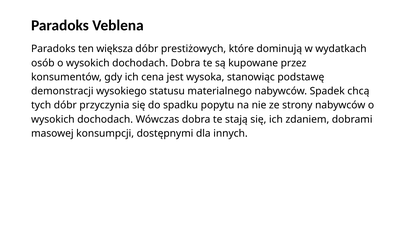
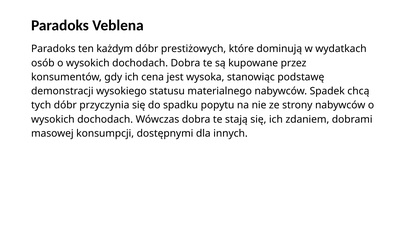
większa: większa -> każdym (115, 49)
